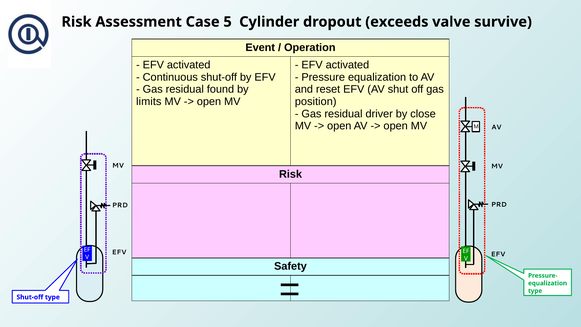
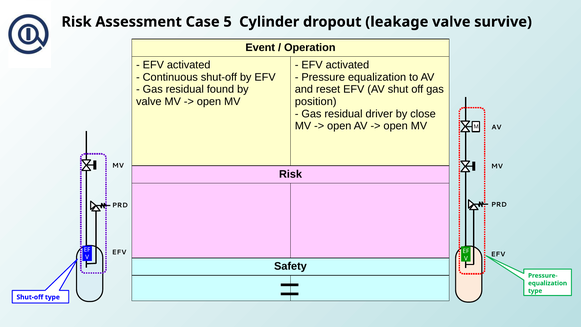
exceeds: exceeds -> leakage (397, 22)
limits: limits -> valve (149, 102)
